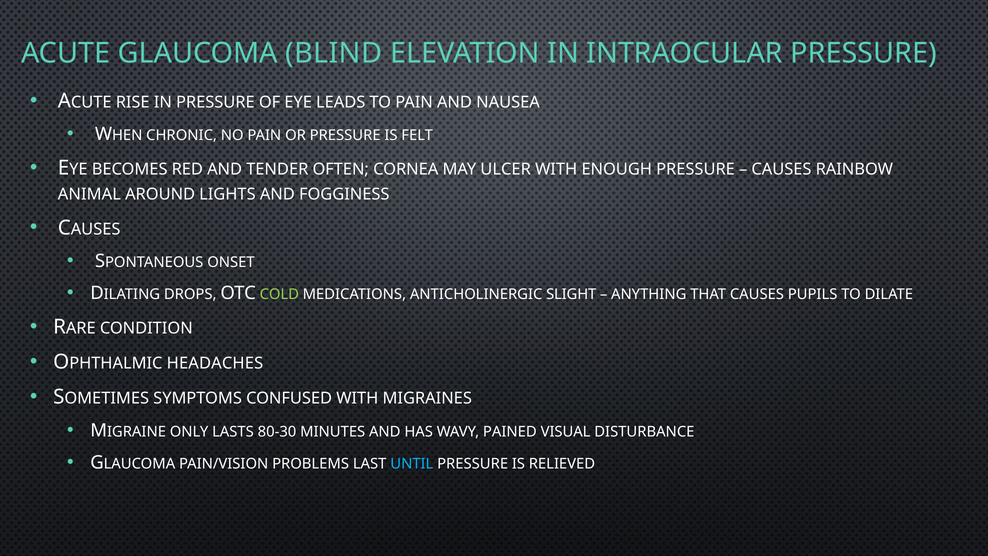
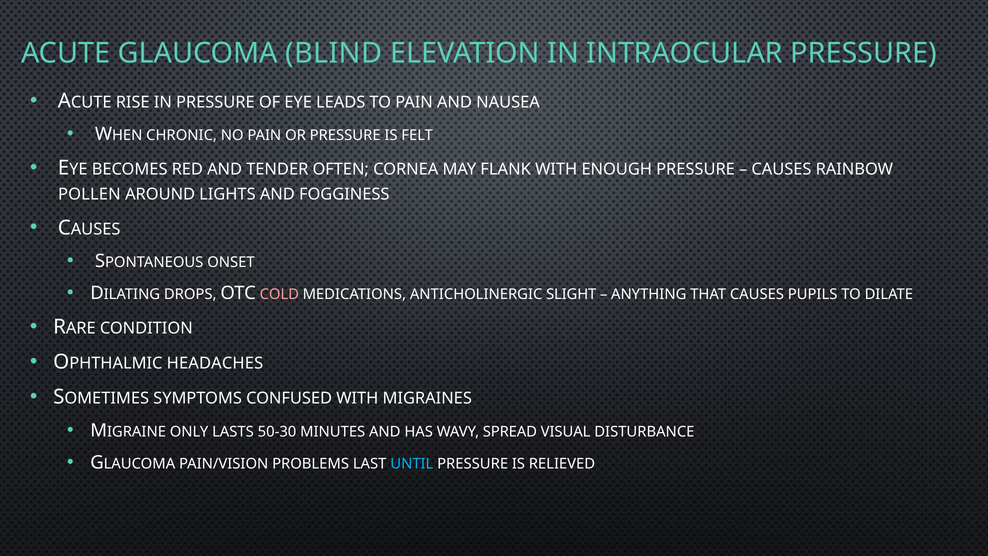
ULCER: ULCER -> FLANK (506, 169)
ANIMAL: ANIMAL -> POLLEN (89, 194)
COLD colour: light green -> pink (279, 294)
80-30: 80-30 -> 50-30 (277, 431)
PAINED: PAINED -> SPREAD (510, 431)
